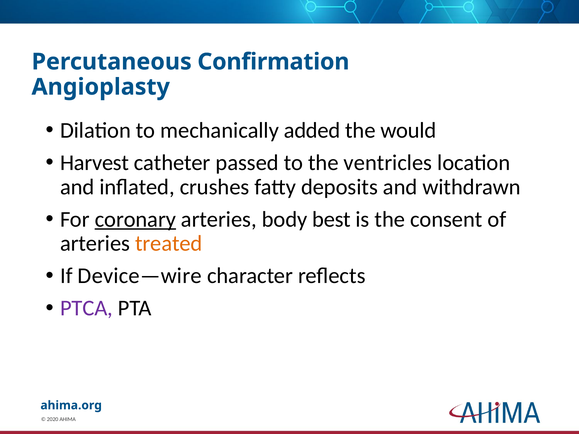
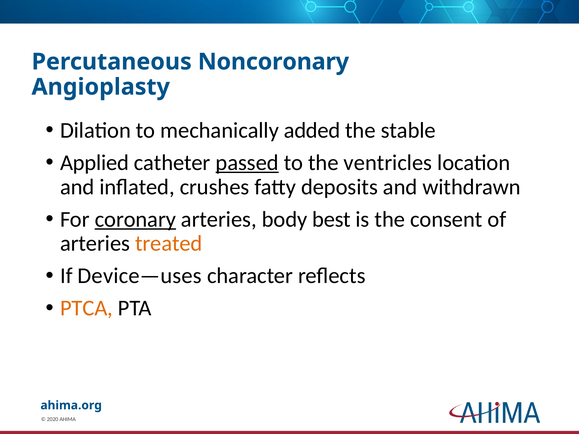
Confirmation: Confirmation -> Noncoronary (273, 62)
would: would -> stable (408, 130)
Harvest: Harvest -> Applied (95, 163)
passed underline: none -> present (247, 163)
Device—wire: Device—wire -> Device—uses (140, 276)
PTCA colour: purple -> orange (86, 308)
